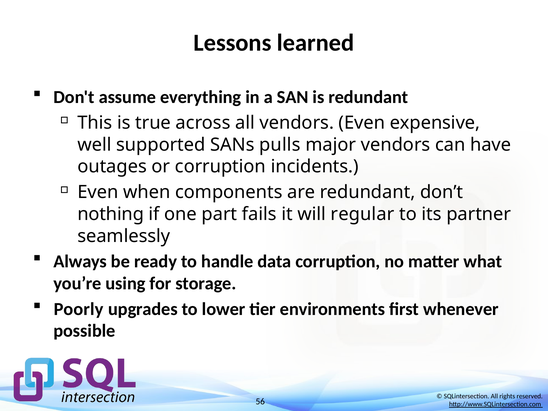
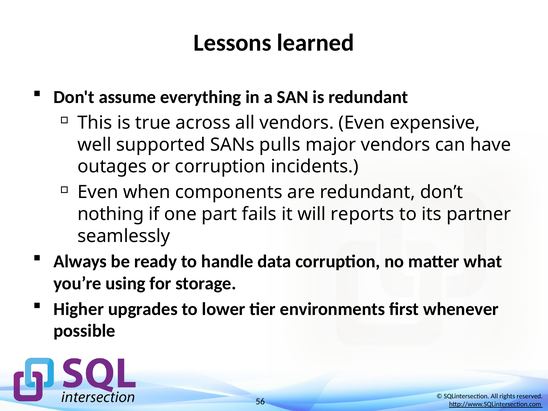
regular: regular -> reports (362, 214)
Poorly: Poorly -> Higher (79, 309)
